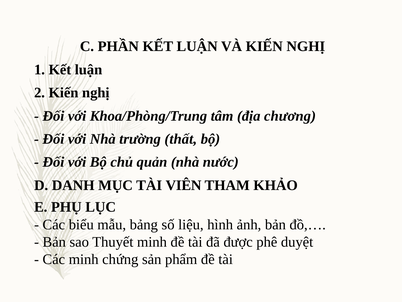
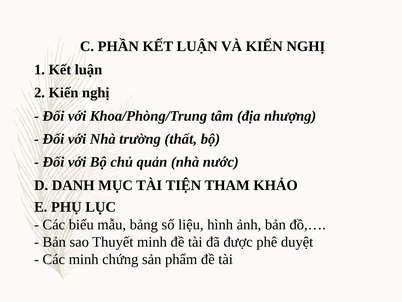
chương: chương -> nhượng (290, 116)
VIÊN: VIÊN -> TIỆN (183, 185)
